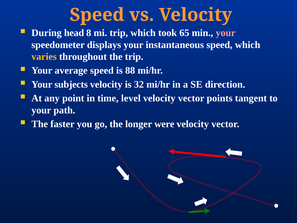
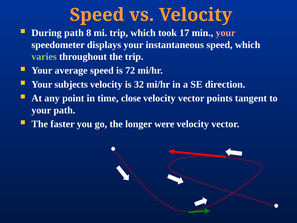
During head: head -> path (74, 33)
65: 65 -> 17 (184, 33)
varies colour: yellow -> light green (44, 57)
88: 88 -> 72 (130, 70)
level: level -> close (131, 98)
